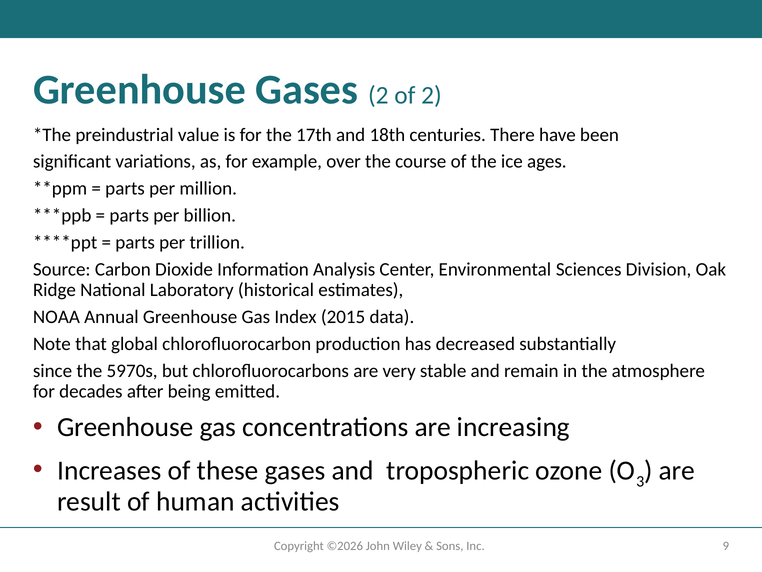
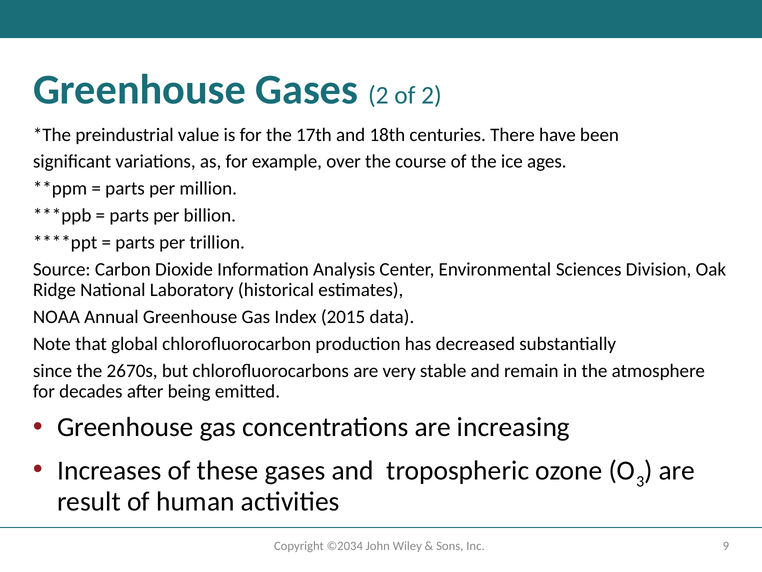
59: 59 -> 26 (116, 371)
©2026: ©2026 -> ©2034 (345, 546)
